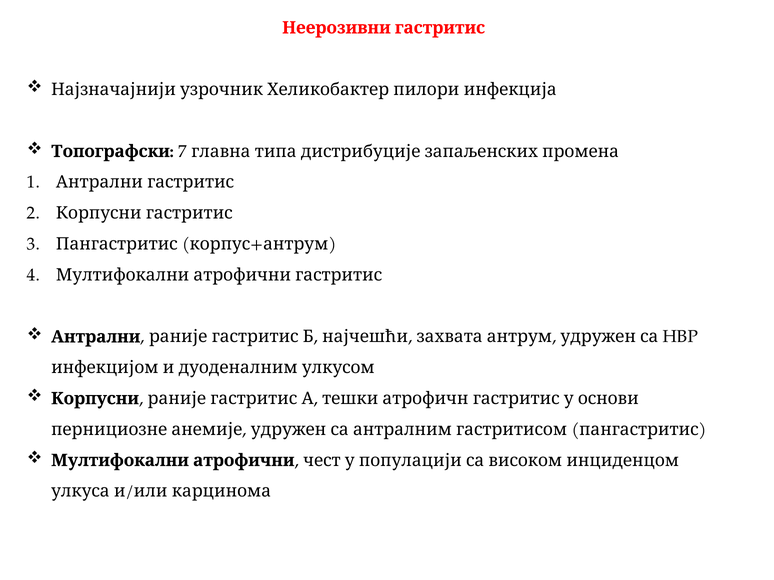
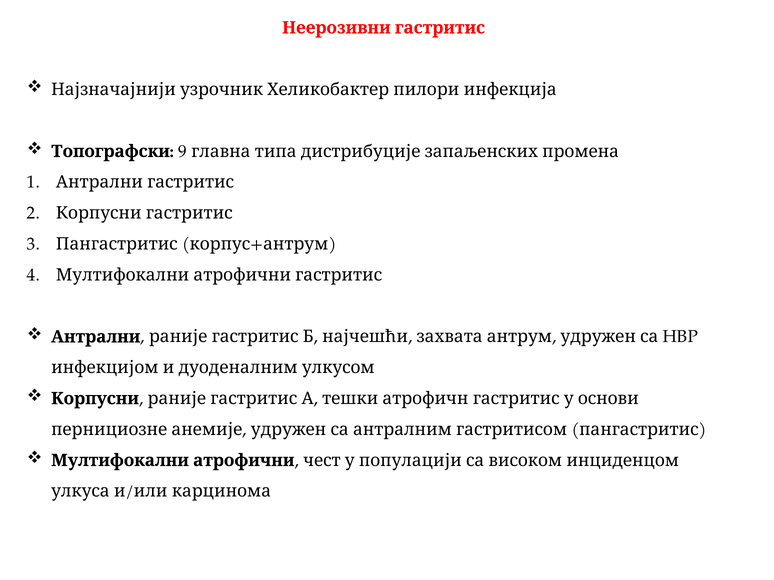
7: 7 -> 9 (183, 151)
